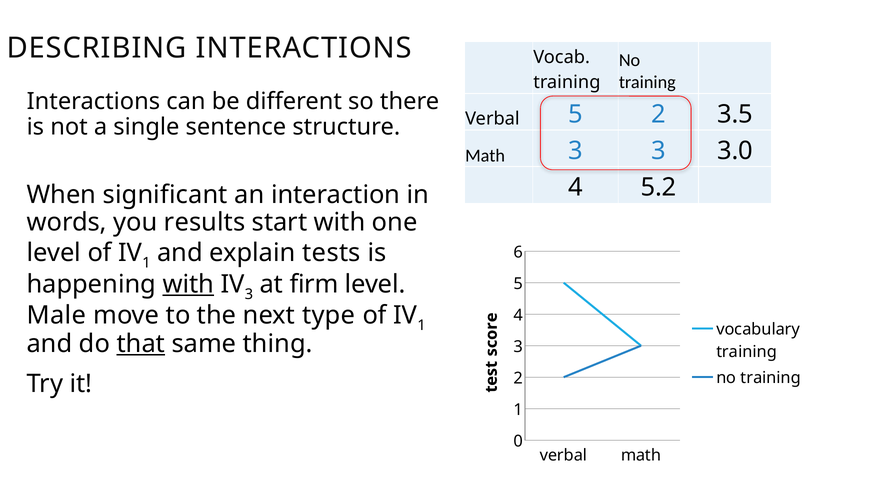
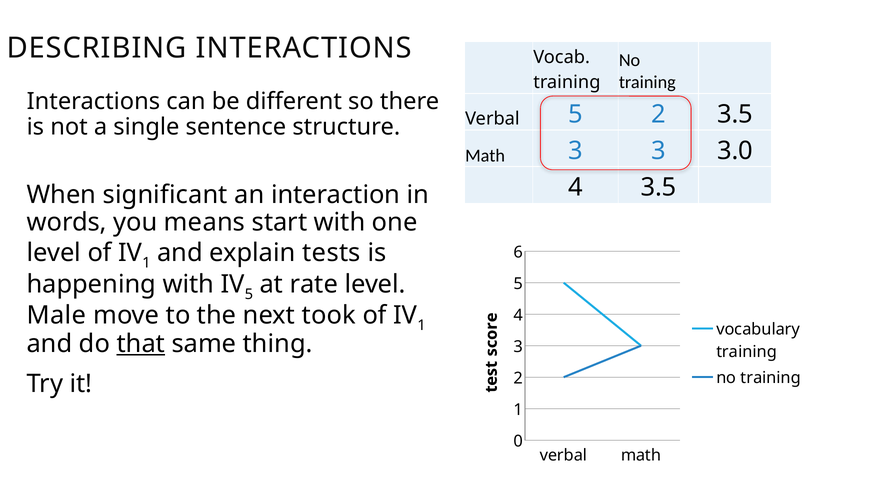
4 5.2: 5.2 -> 3.5 (658, 187)
results: results -> means (205, 222)
with underline: present -> none (188, 284)
3: 3 -> 5 (249, 294)
firm: firm -> rate (314, 284)
type: type -> took (329, 315)
